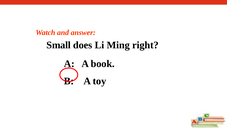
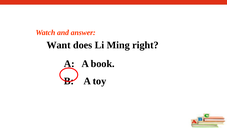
Small: Small -> Want (59, 45)
